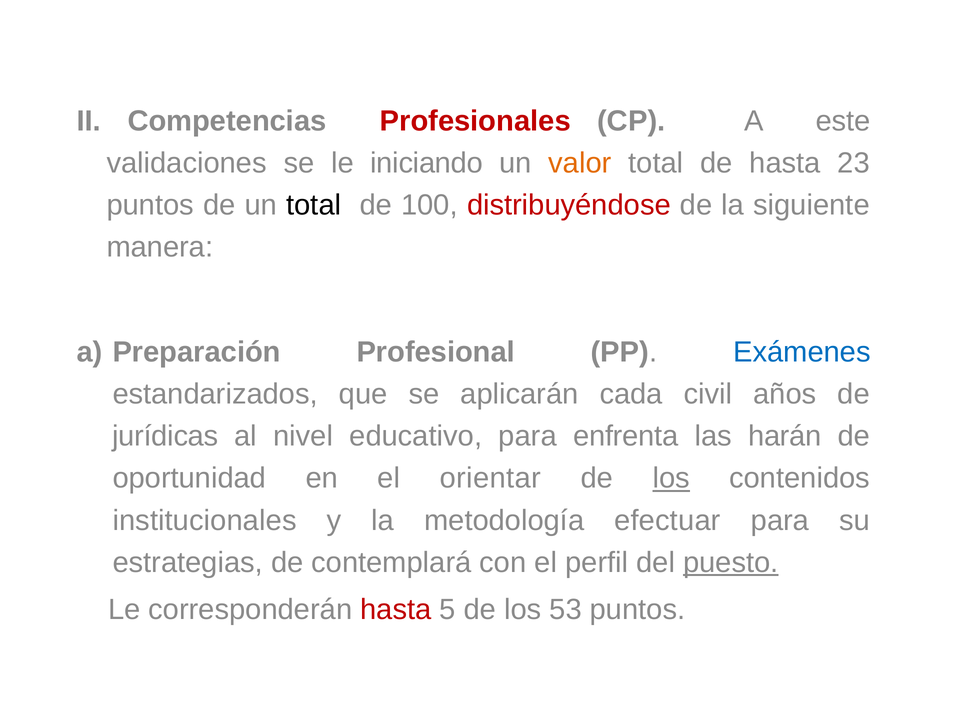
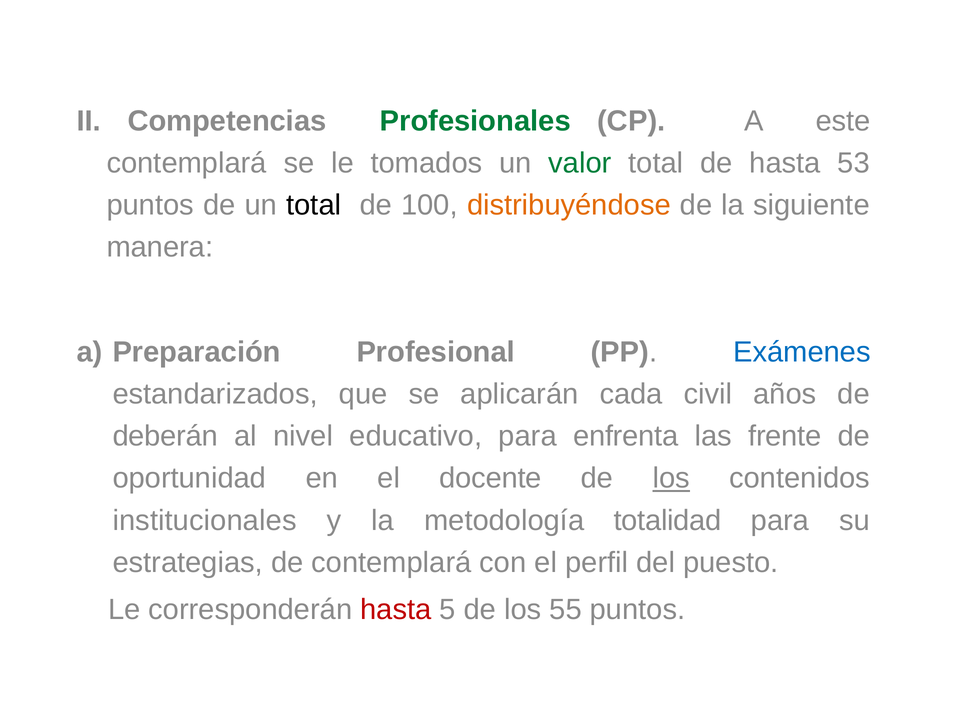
Profesionales colour: red -> green (475, 121)
validaciones: validaciones -> contemplará (187, 163)
iniciando: iniciando -> tomados (427, 163)
valor colour: orange -> green (580, 163)
23: 23 -> 53 (854, 163)
distribuyéndose colour: red -> orange (569, 205)
jurídicas: jurídicas -> deberán (165, 436)
harán: harán -> frente (785, 436)
orientar: orientar -> docente (491, 478)
efectuar: efectuar -> totalidad (668, 520)
puesto underline: present -> none (731, 562)
53: 53 -> 55 (566, 609)
